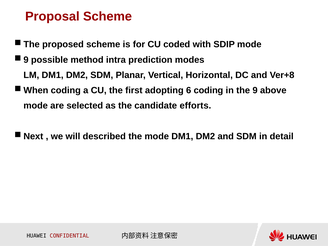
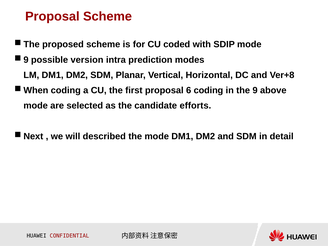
method: method -> version (87, 60)
first adopting: adopting -> proposal (164, 90)
